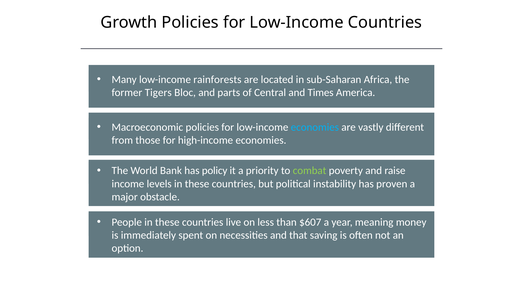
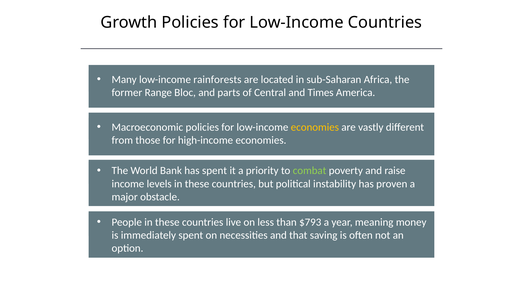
Tigers: Tigers -> Range (158, 93)
economies colour: light blue -> yellow (315, 127)
has policy: policy -> spent (215, 171)
$607: $607 -> $793 (310, 222)
